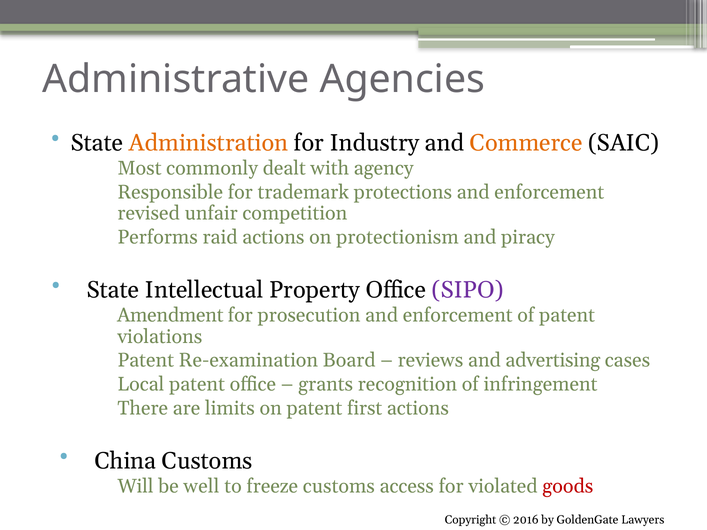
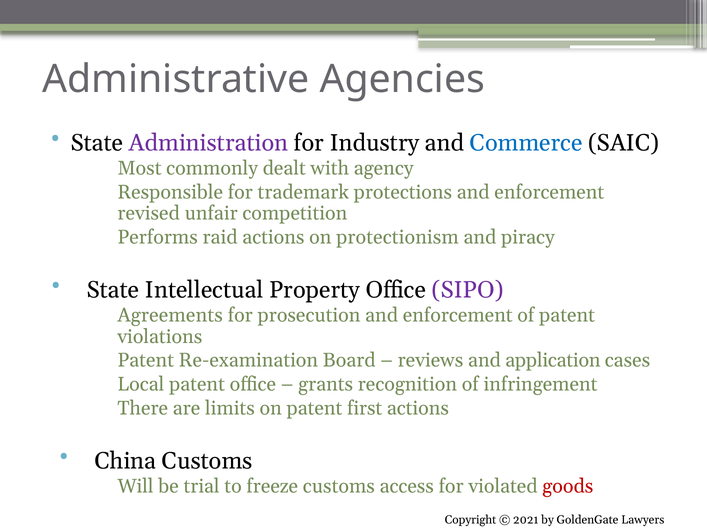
Administration colour: orange -> purple (209, 143)
Commerce colour: orange -> blue (526, 143)
Amendment: Amendment -> Agreements (170, 316)
advertising: advertising -> application (553, 361)
well: well -> trial (202, 486)
2016: 2016 -> 2021 (526, 520)
